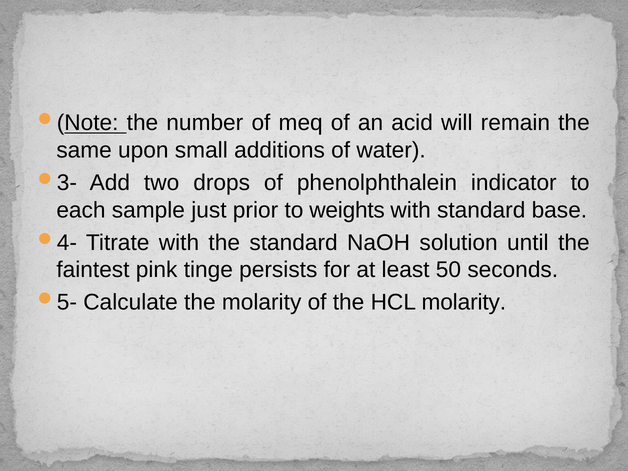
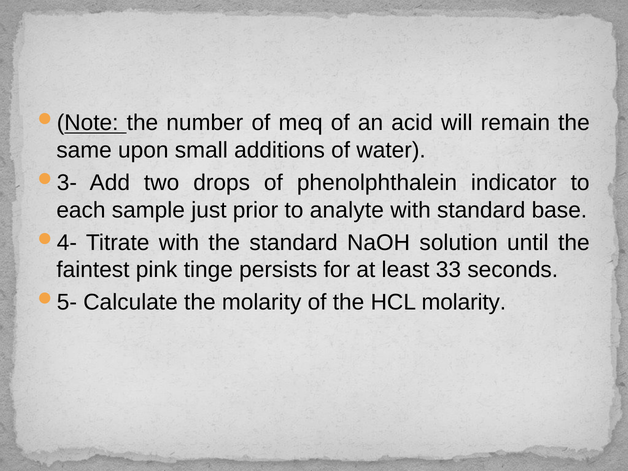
weights: weights -> analyte (347, 210)
50: 50 -> 33 (448, 270)
